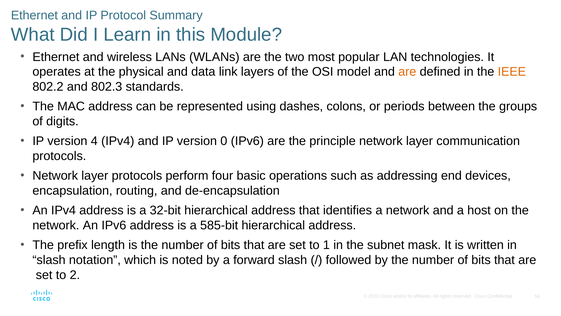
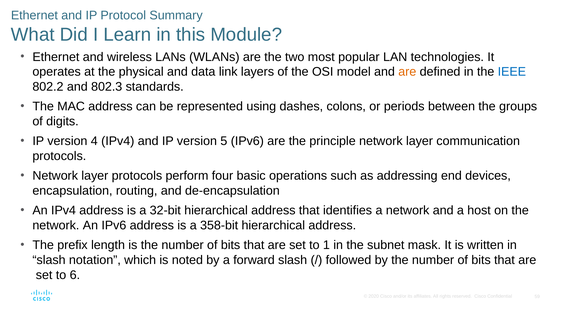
IEEE colour: orange -> blue (512, 72)
0: 0 -> 5 (224, 141)
585-bit: 585-bit -> 358-bit (219, 225)
2: 2 -> 6 (75, 275)
